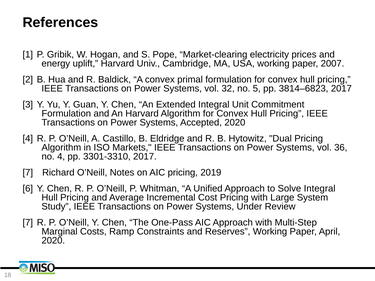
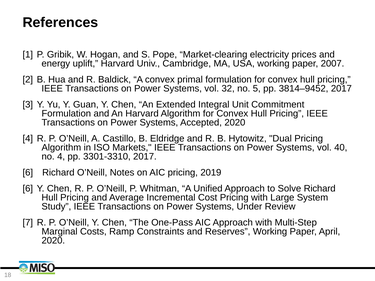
3814–6823: 3814–6823 -> 3814–9452 (304, 89)
36: 36 -> 40 (341, 148)
7: 7 -> 6 (28, 173)
Solve Integral: Integral -> Richard (320, 189)
